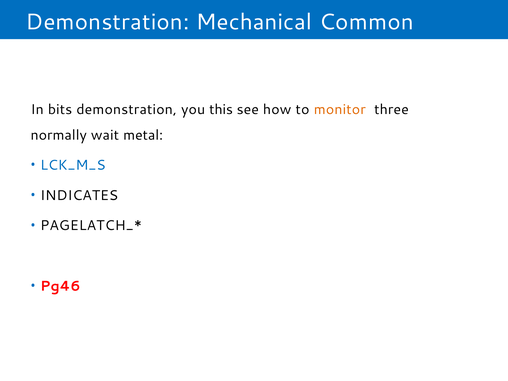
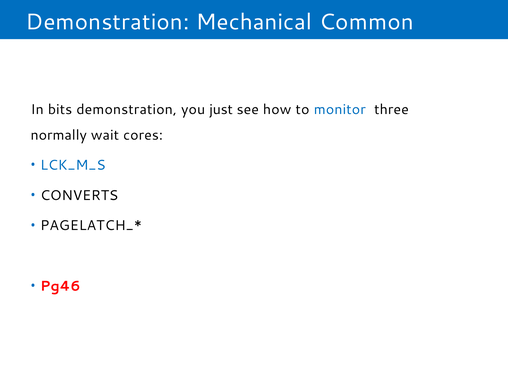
this: this -> just (221, 110)
monitor colour: orange -> blue (340, 110)
metal: metal -> cores (143, 135)
INDICATES: INDICATES -> CONVERTS (79, 195)
